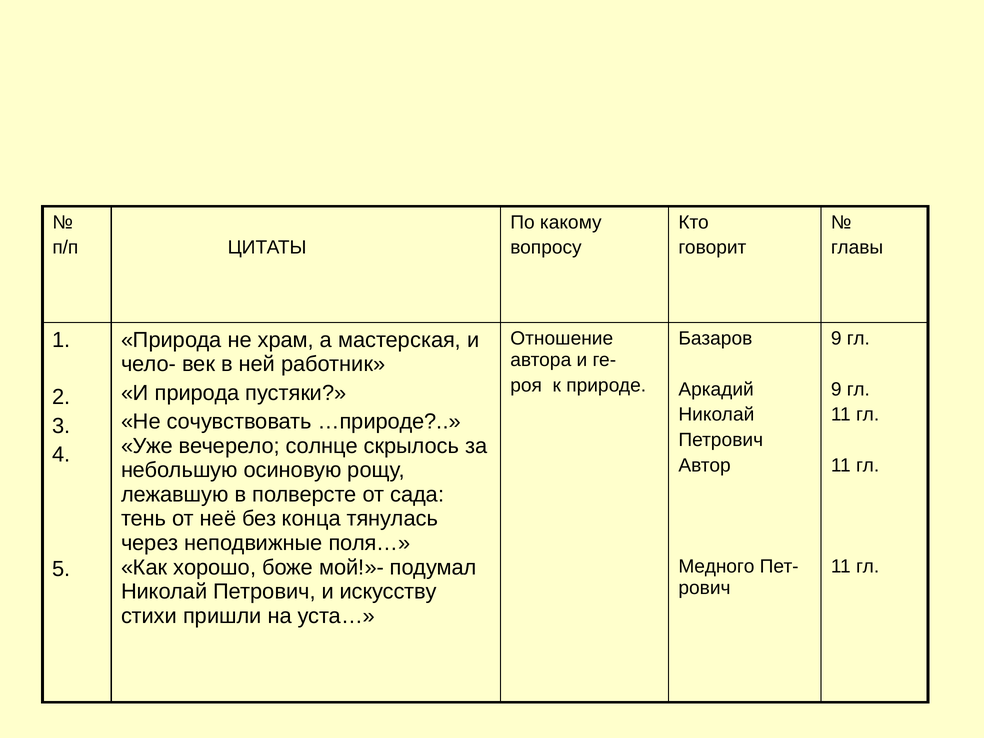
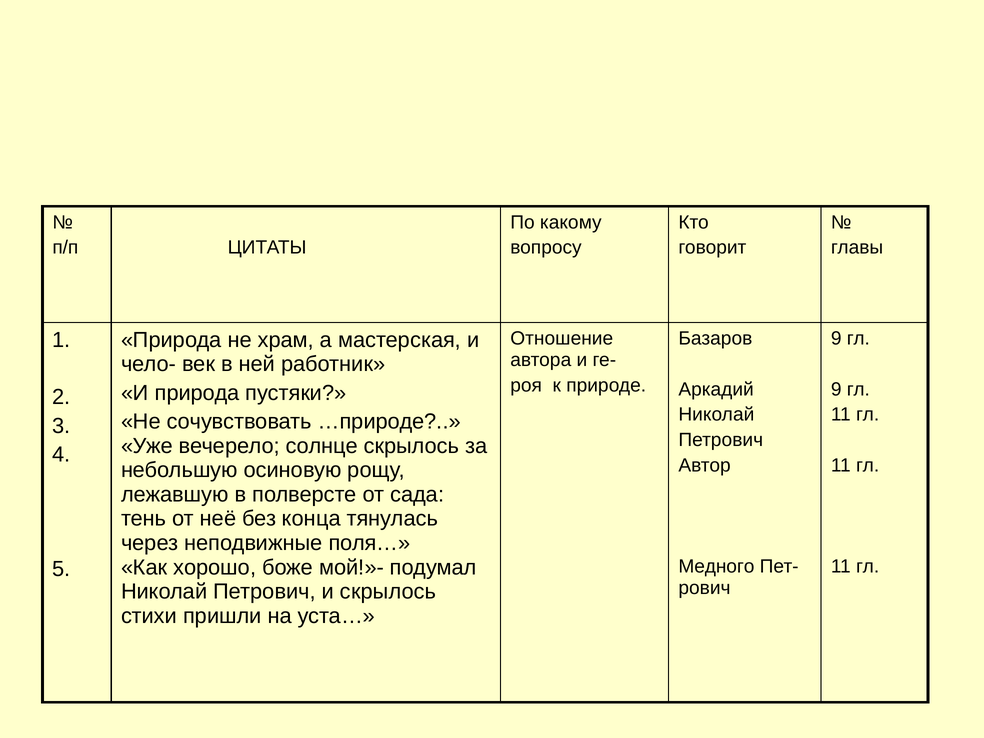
и искусству: искусству -> скрылось (388, 592)
